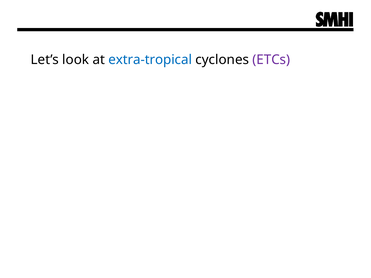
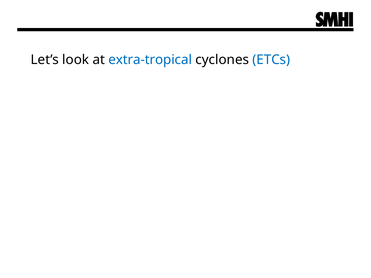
ETCs colour: purple -> blue (271, 60)
